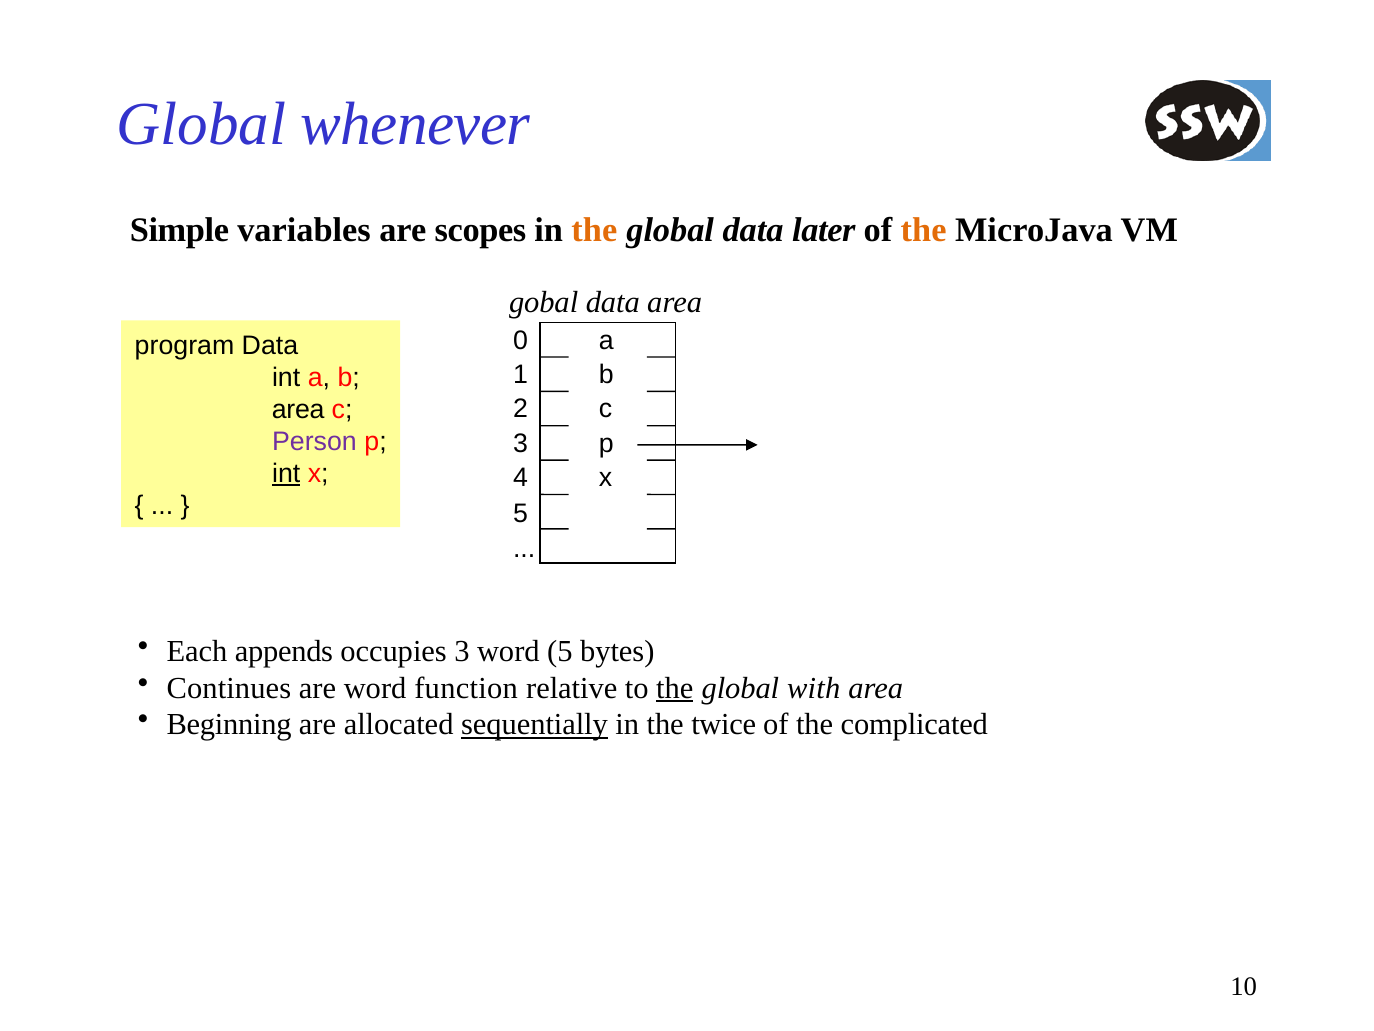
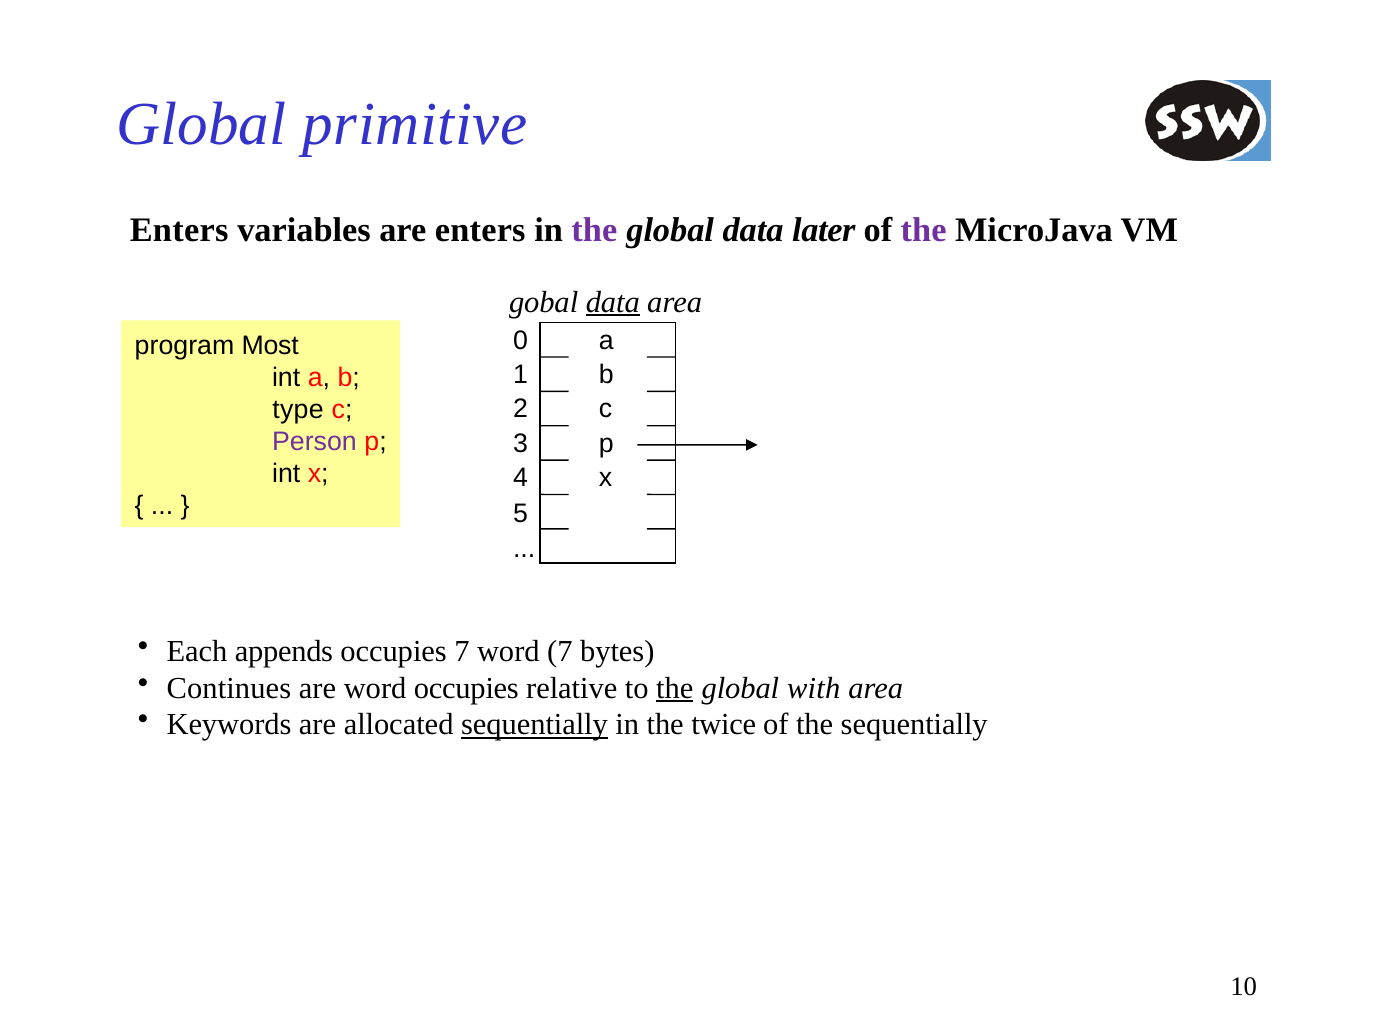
whenever: whenever -> primitive (415, 124)
Simple: Simple -> Enters (179, 230)
are scopes: scopes -> enters (480, 230)
the colour: orange -> purple (594, 230)
the colour: orange -> purple (924, 230)
data underline: none -> present (613, 302)
program Data: Data -> Most (270, 345)
area: area -> type (298, 409)
int underline: present -> none (286, 474)
occupies 3: 3 -> 7 (462, 651)
word 5: 5 -> 7 (560, 651)
word function: function -> occupies (466, 688)
Beginning: Beginning -> Keywords (229, 724)
the complicated: complicated -> sequentially (914, 724)
